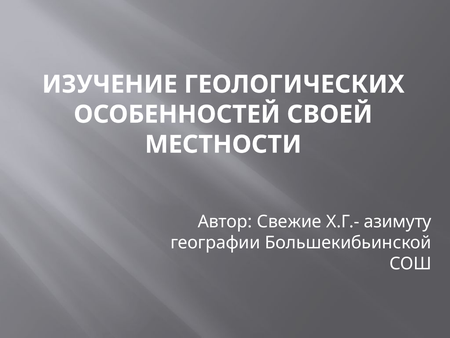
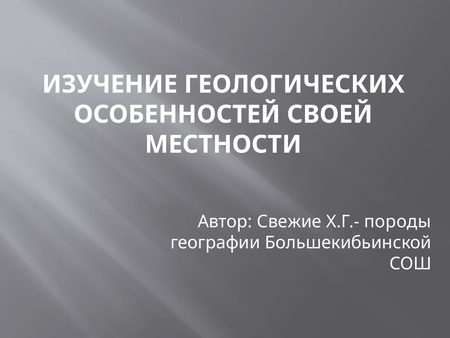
азимуту: азимуту -> породы (398, 221)
